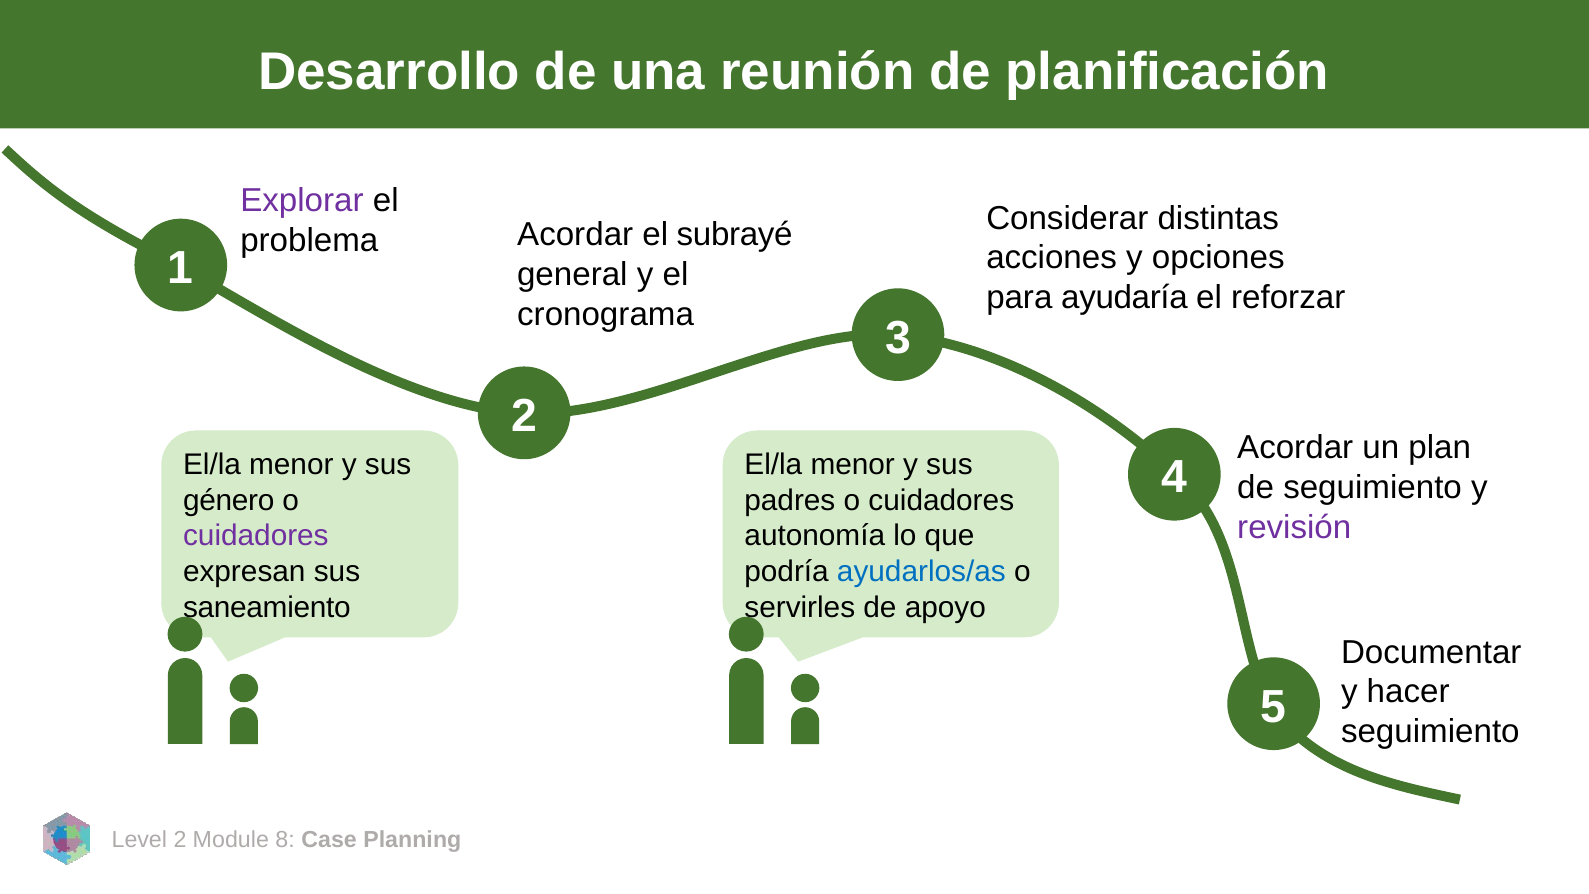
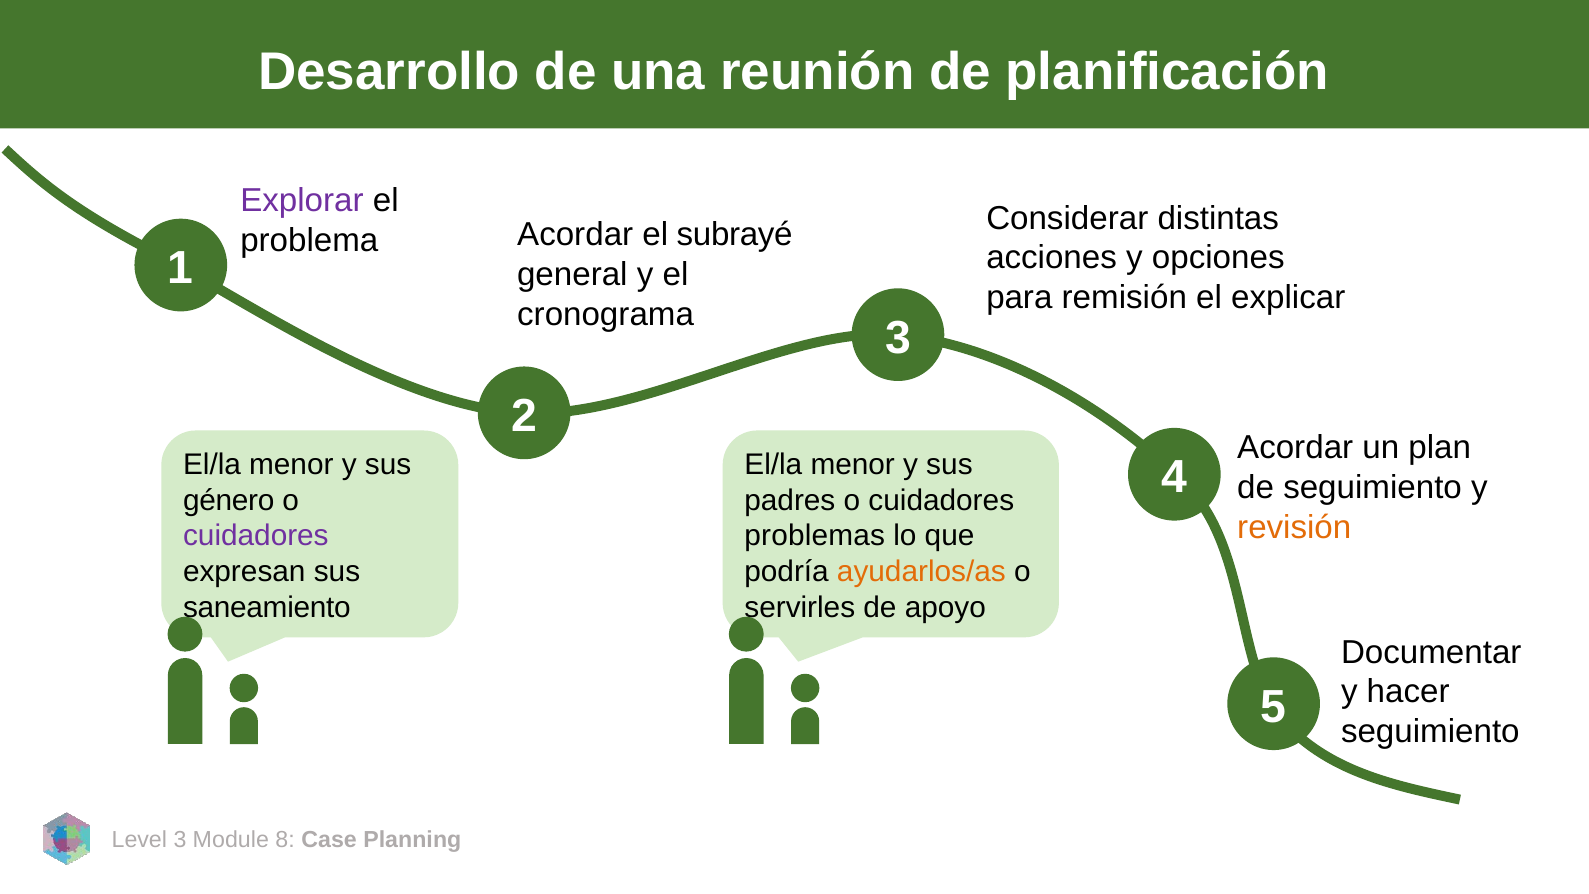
ayudaría: ayudaría -> remisión (1124, 298)
reforzar: reforzar -> explicar (1288, 298)
revisión colour: purple -> orange (1294, 527)
autonomía: autonomía -> problemas (815, 536)
ayudarlos/as colour: blue -> orange (921, 572)
2: 2 -> 3 (180, 840)
